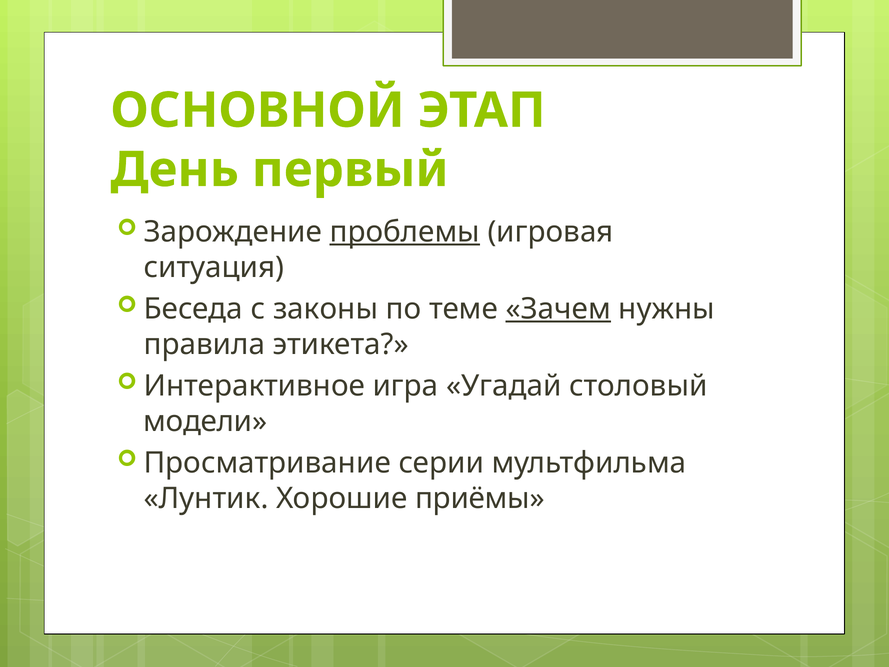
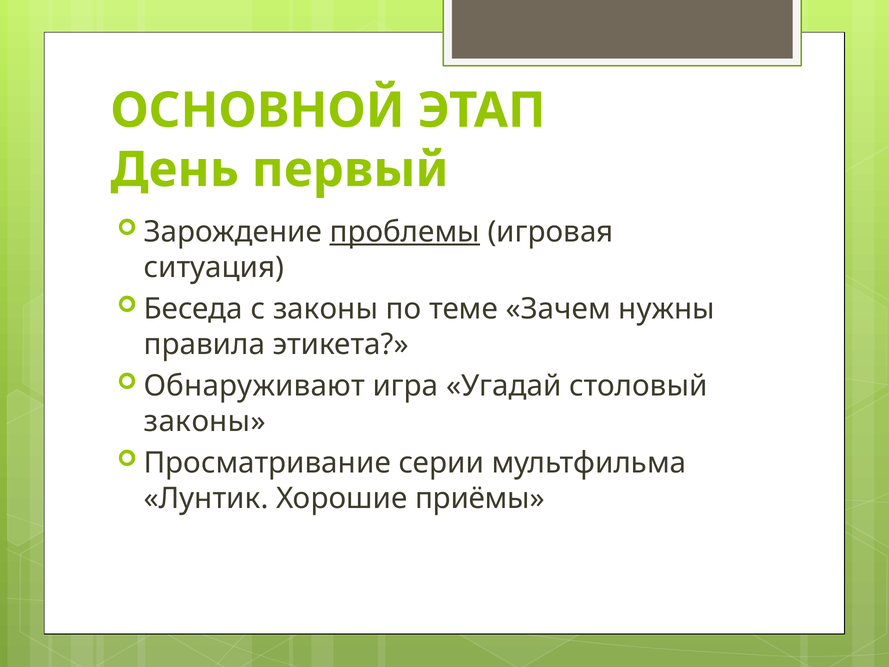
Зачем underline: present -> none (558, 309)
Интерактивное: Интерактивное -> Обнаруживают (254, 386)
модели: модели -> законы (205, 421)
